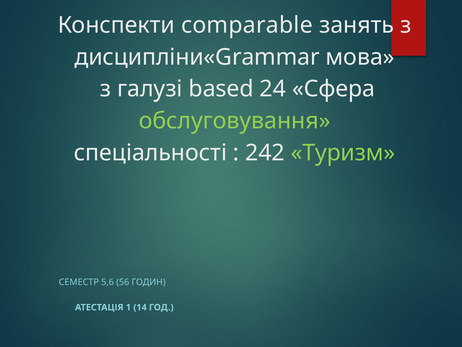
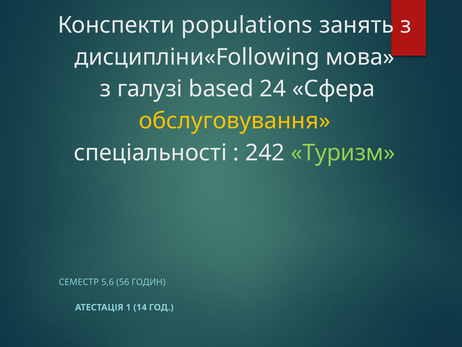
comparable: comparable -> populations (247, 25)
дисципліни«Grammar: дисципліни«Grammar -> дисципліни«Following (197, 57)
обслуговування colour: light green -> yellow (235, 121)
